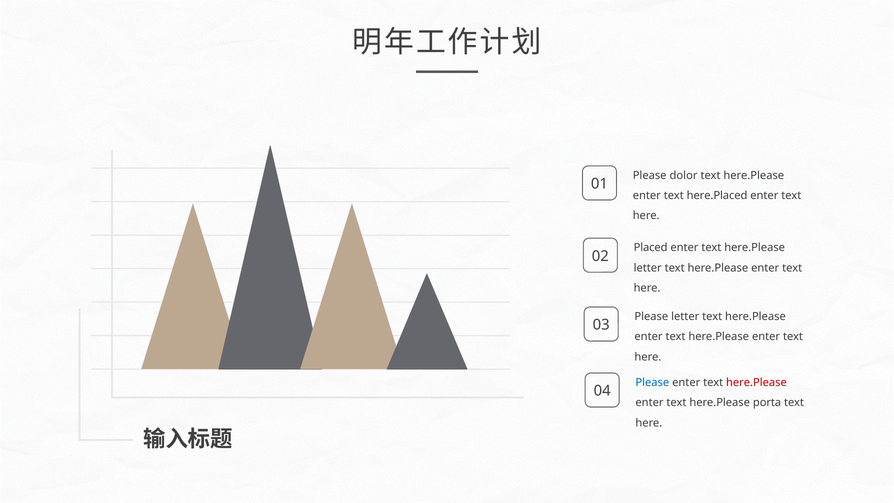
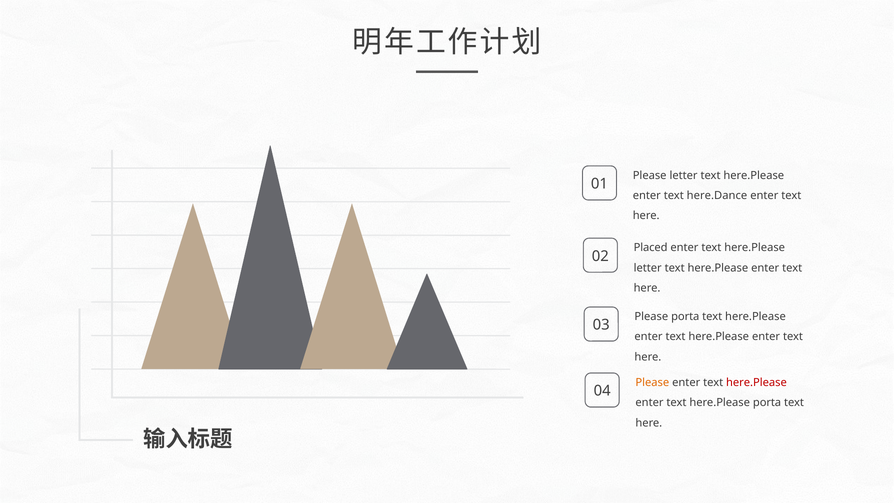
Please dolor: dolor -> letter (684, 175)
here.Placed: here.Placed -> here.Dance (717, 196)
Please letter: letter -> porta (685, 317)
Please colour: blue -> orange (652, 383)
